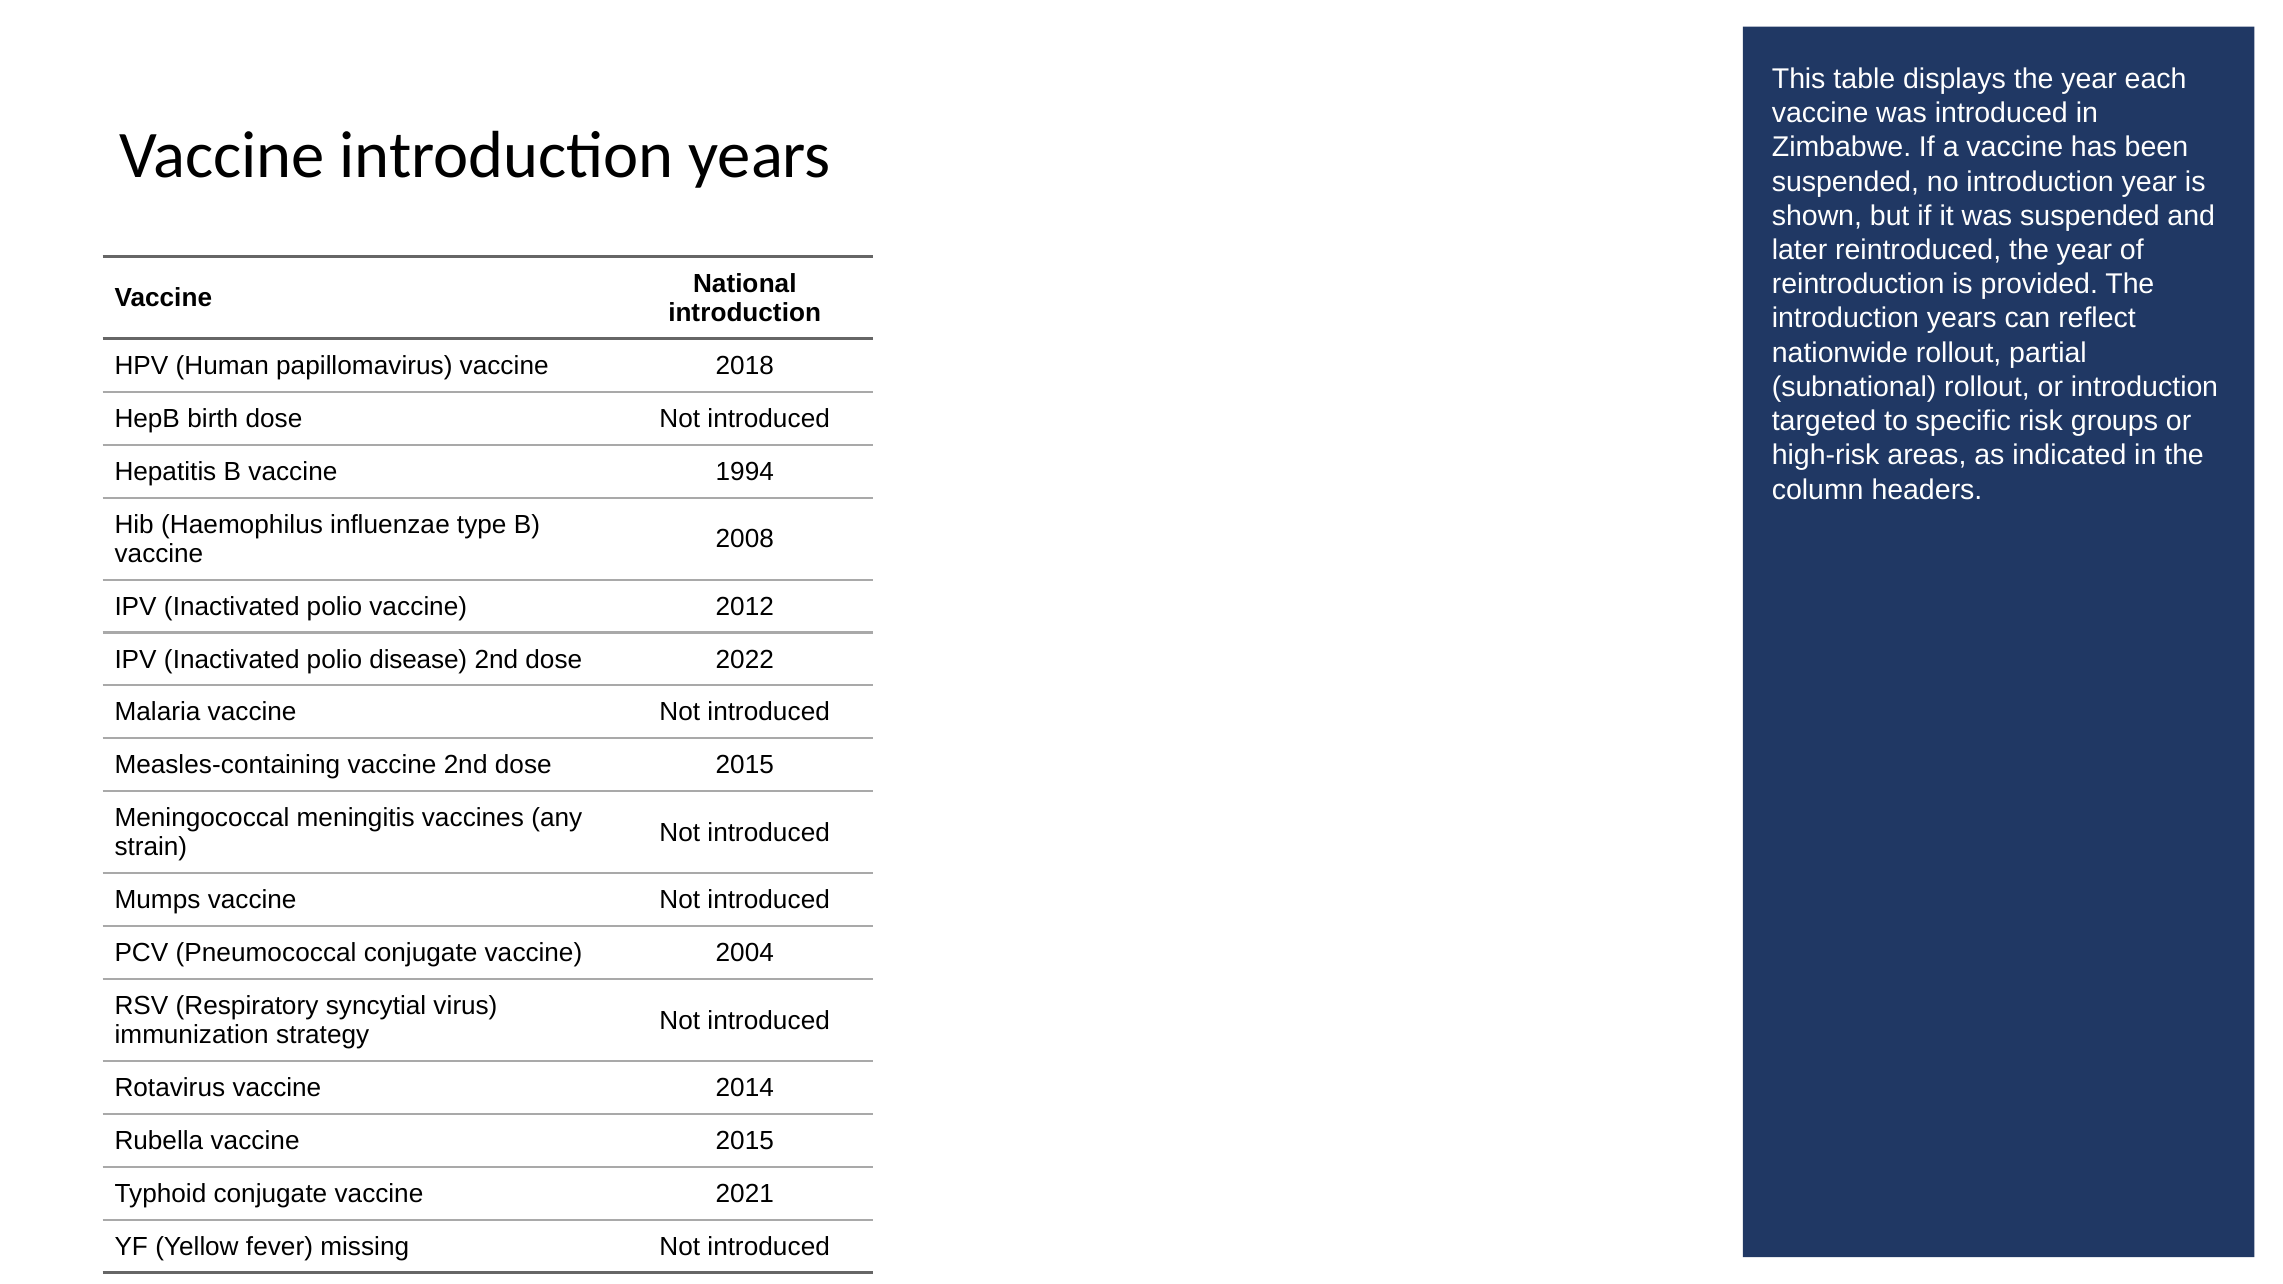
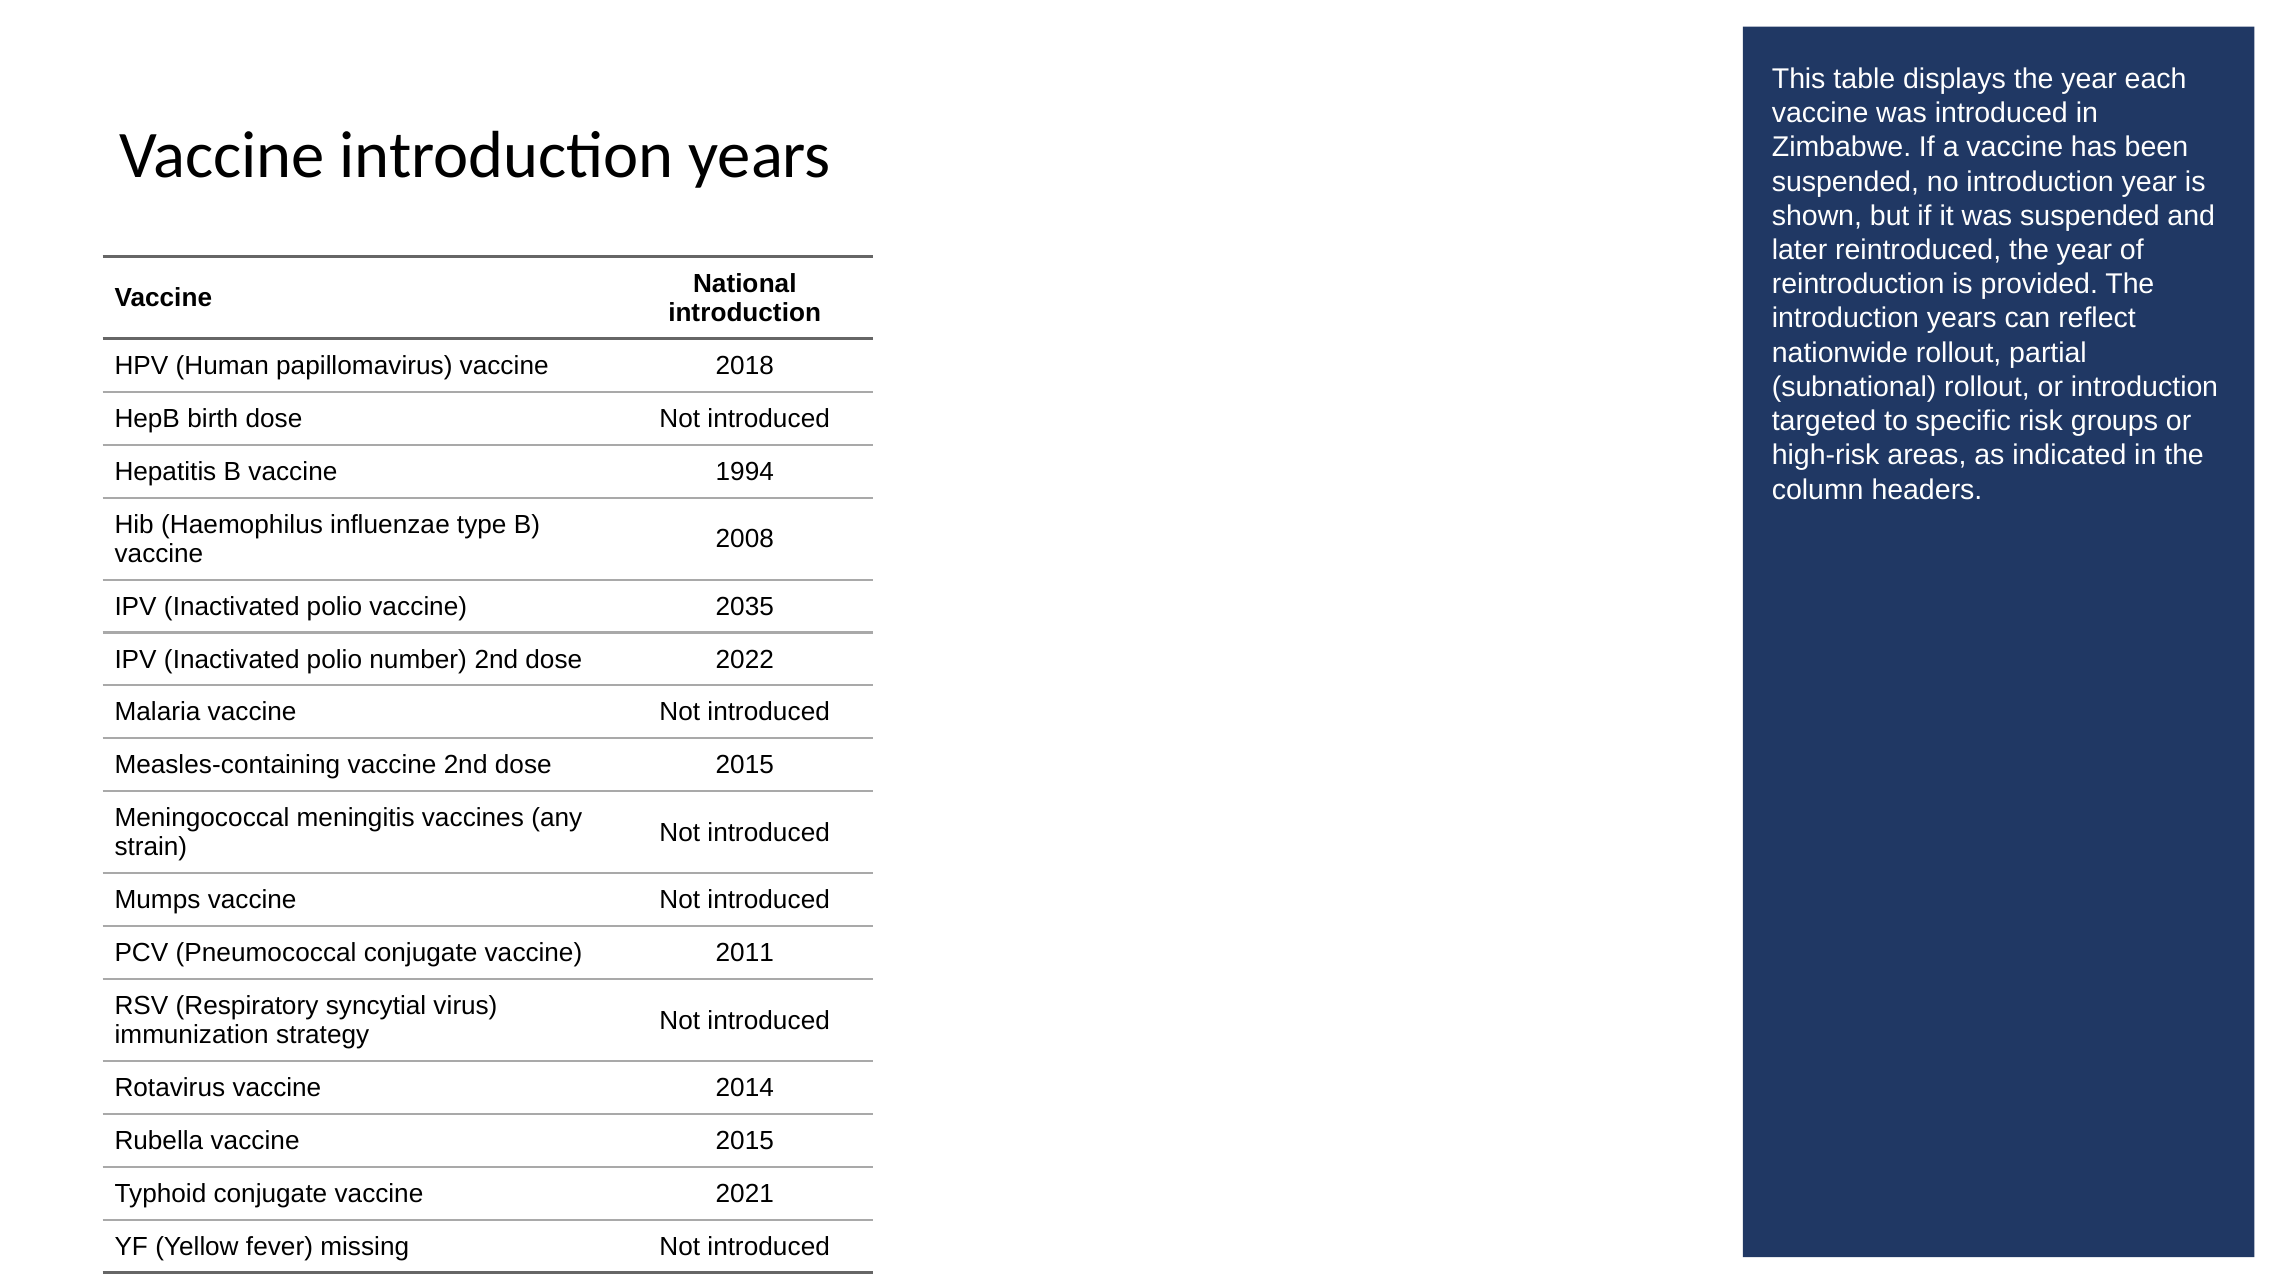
2012: 2012 -> 2035 (745, 607)
disease: disease -> number (418, 659)
2004: 2004 -> 2011 (745, 953)
